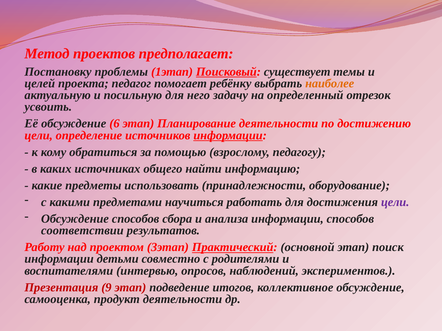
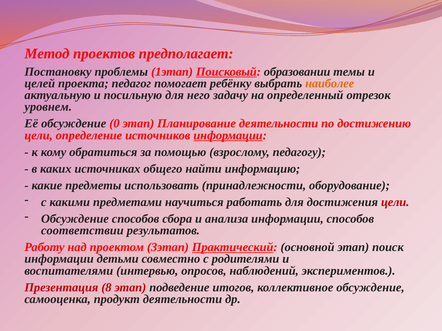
существует: существует -> образовании (297, 72)
усвоить: усвоить -> уровнем (48, 107)
6: 6 -> 0 (114, 124)
цели colour: purple -> red (395, 202)
9: 9 -> 8 (106, 288)
